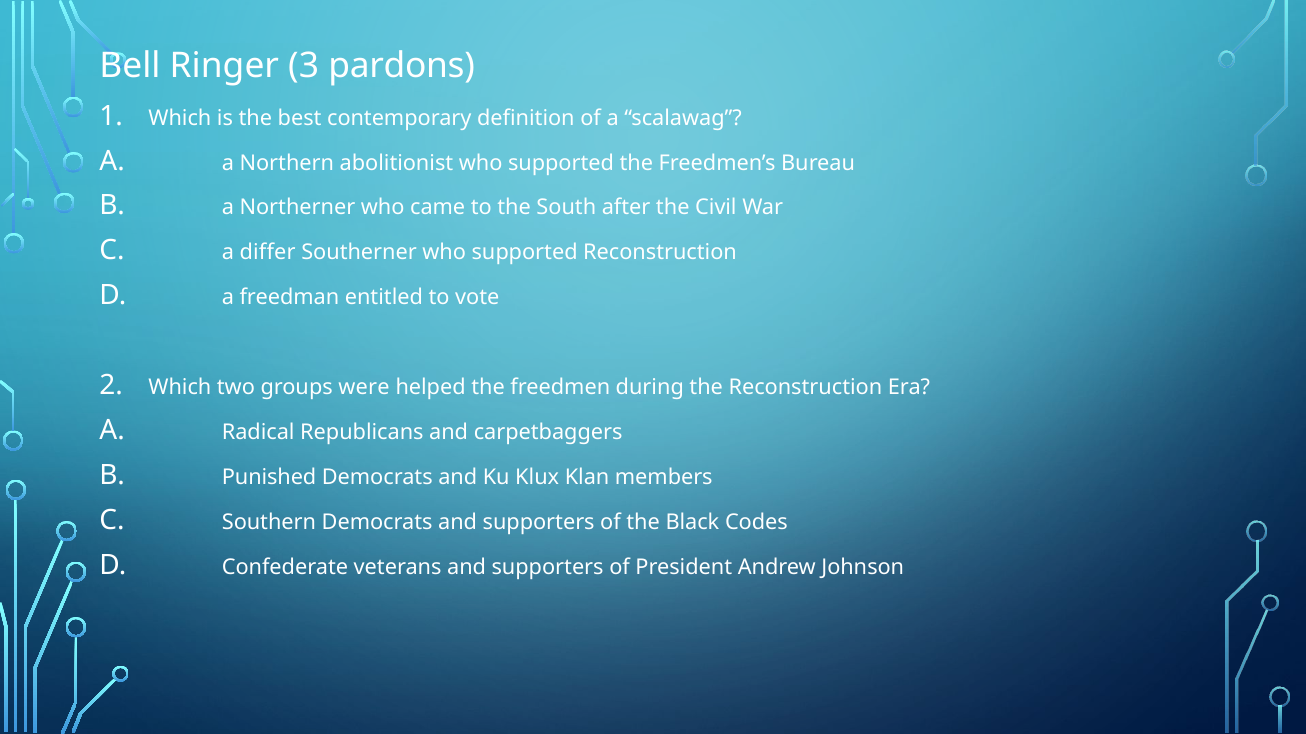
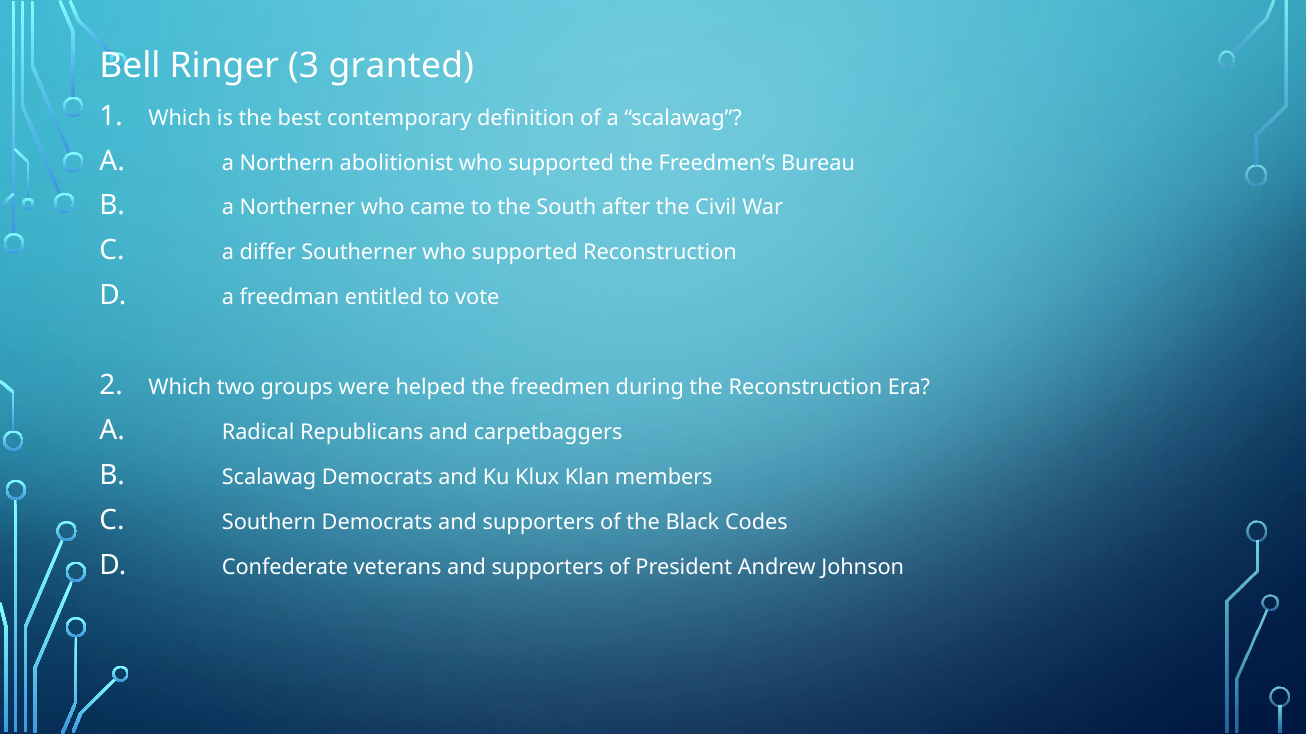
pardons: pardons -> granted (401, 66)
Punished: Punished -> Scalawag (269, 478)
